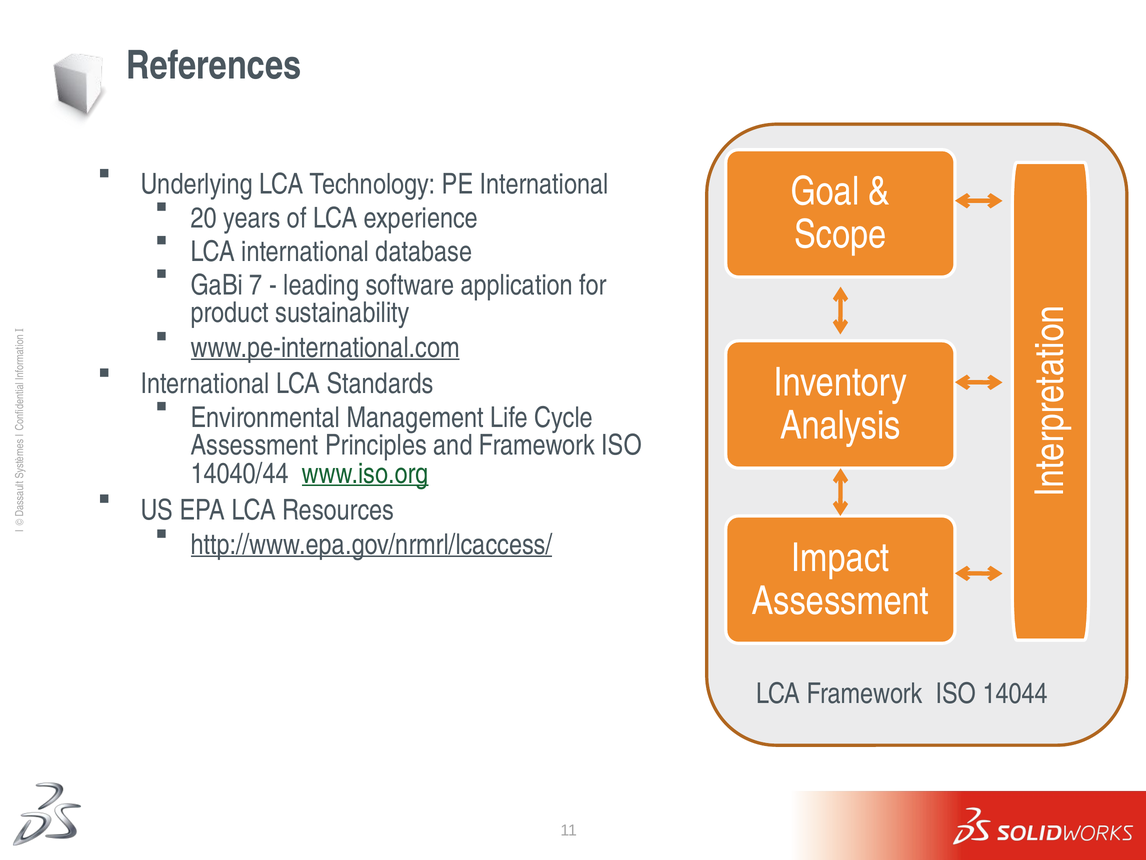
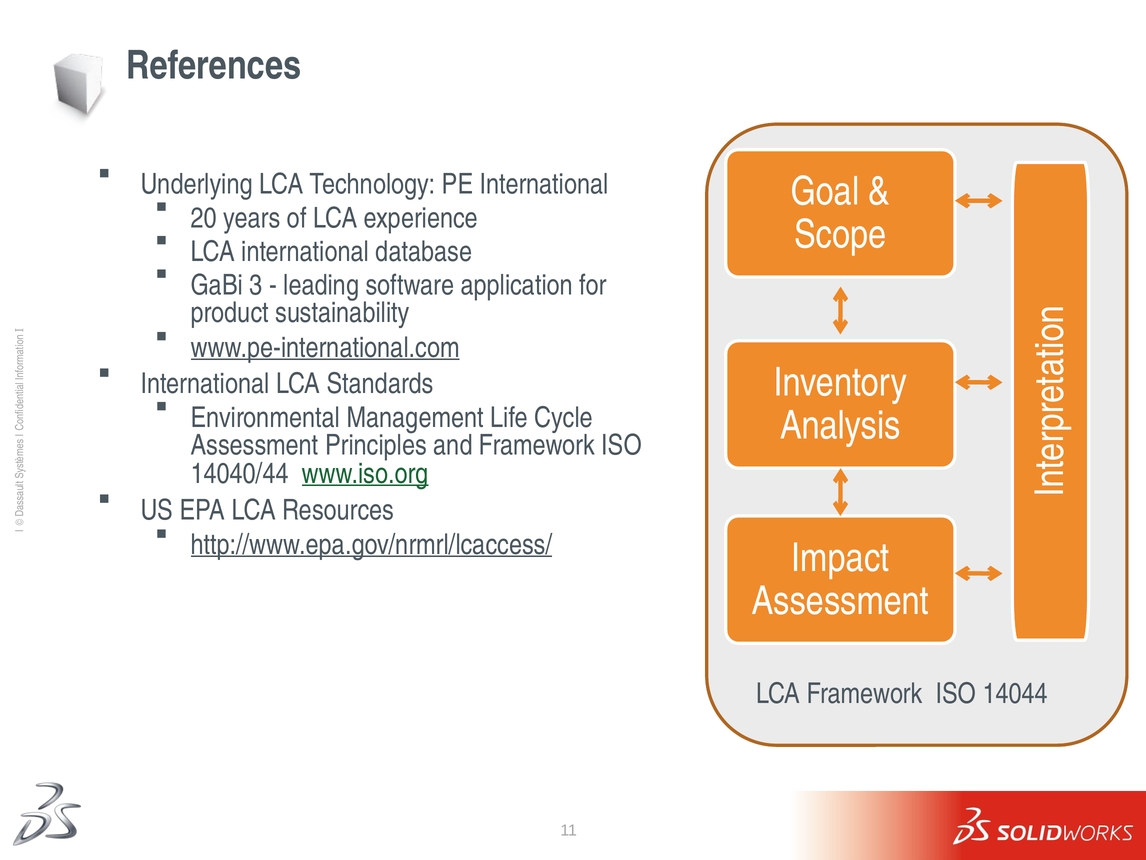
7: 7 -> 3 (256, 285)
